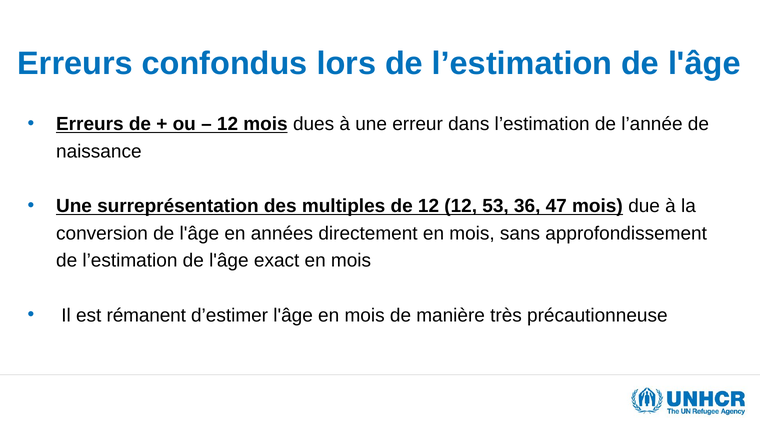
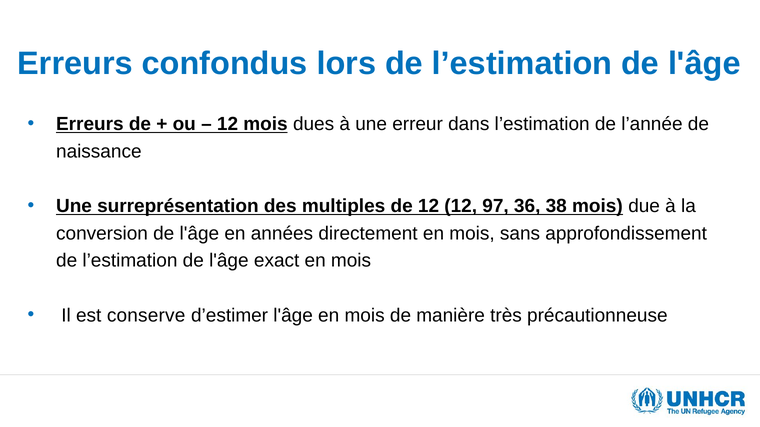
53: 53 -> 97 (496, 206)
47: 47 -> 38 (556, 206)
rémanent: rémanent -> conserve (146, 316)
